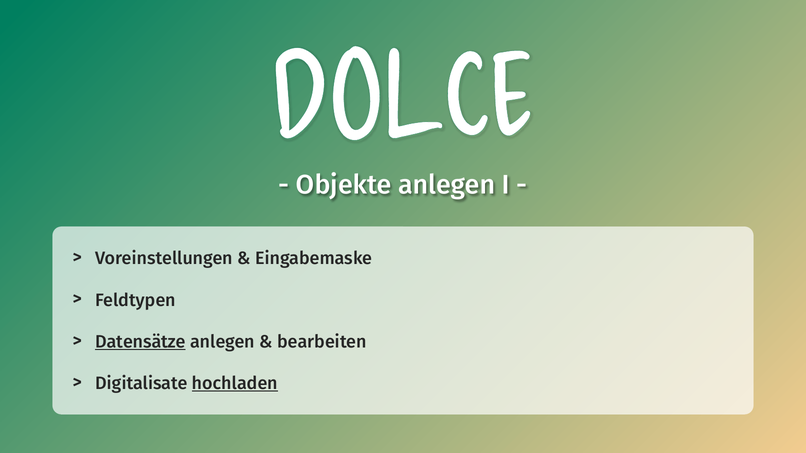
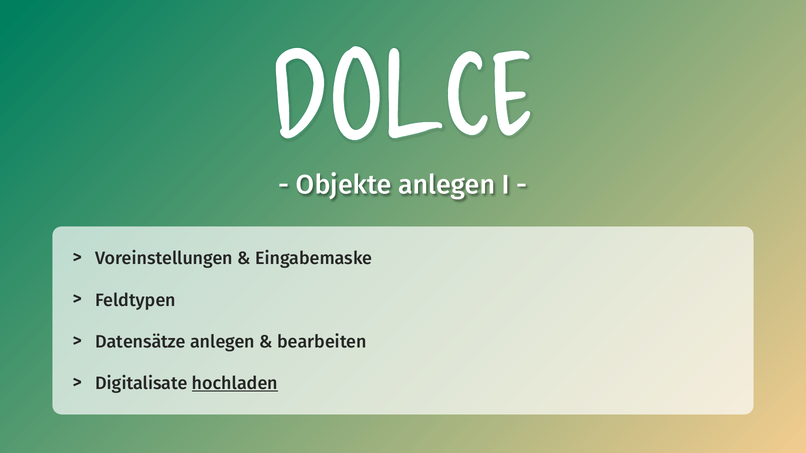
Datensätze underline: present -> none (140, 342)
